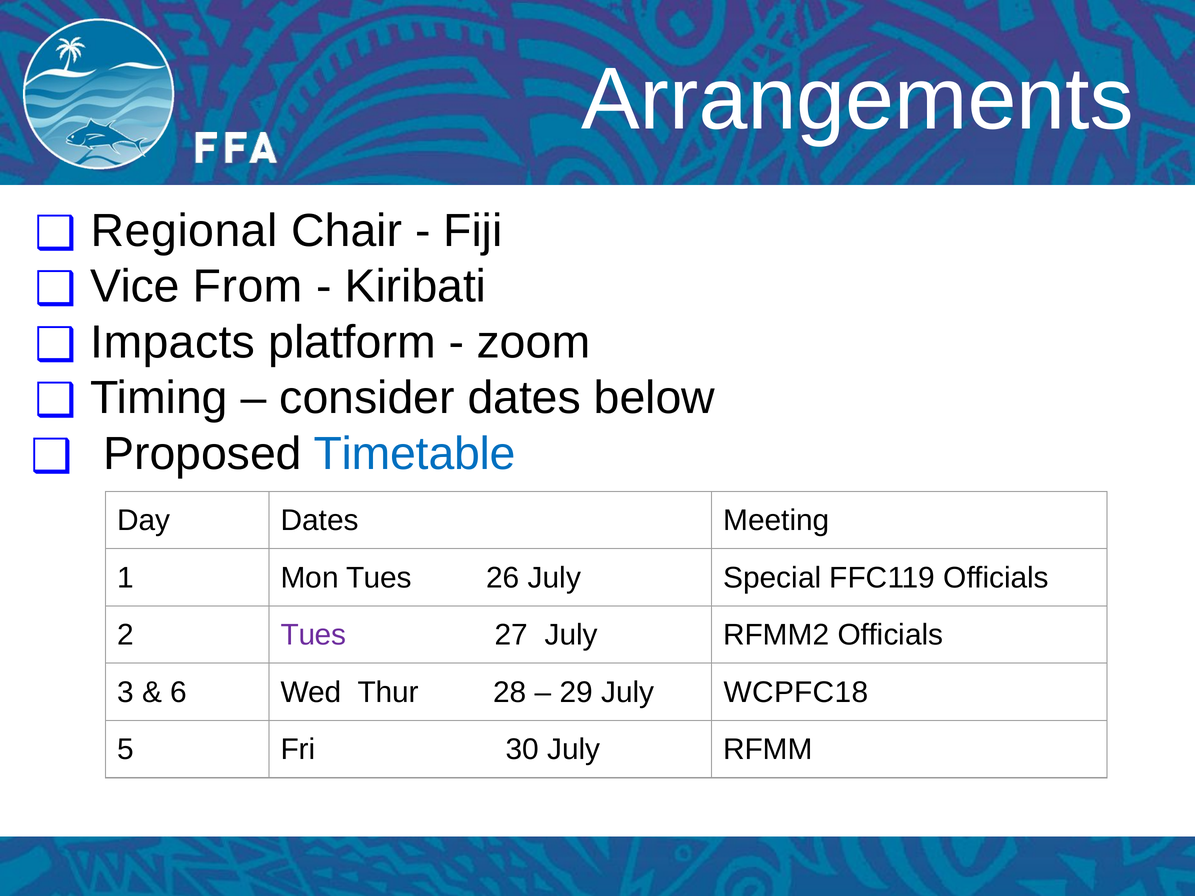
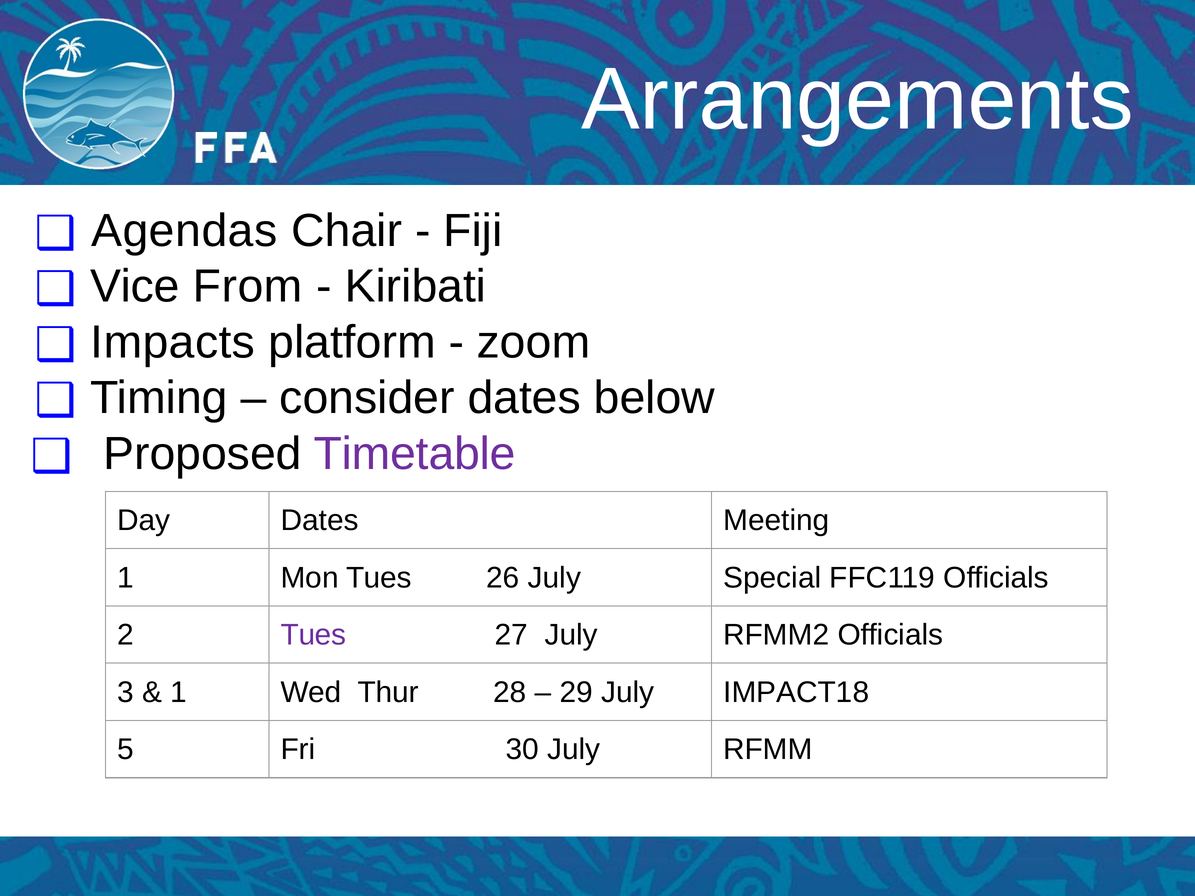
Regional: Regional -> Agendas (184, 231)
Timetable colour: blue -> purple (415, 454)
6: 6 -> 1 (178, 693)
WCPFC18: WCPFC18 -> IMPACT18 (796, 693)
